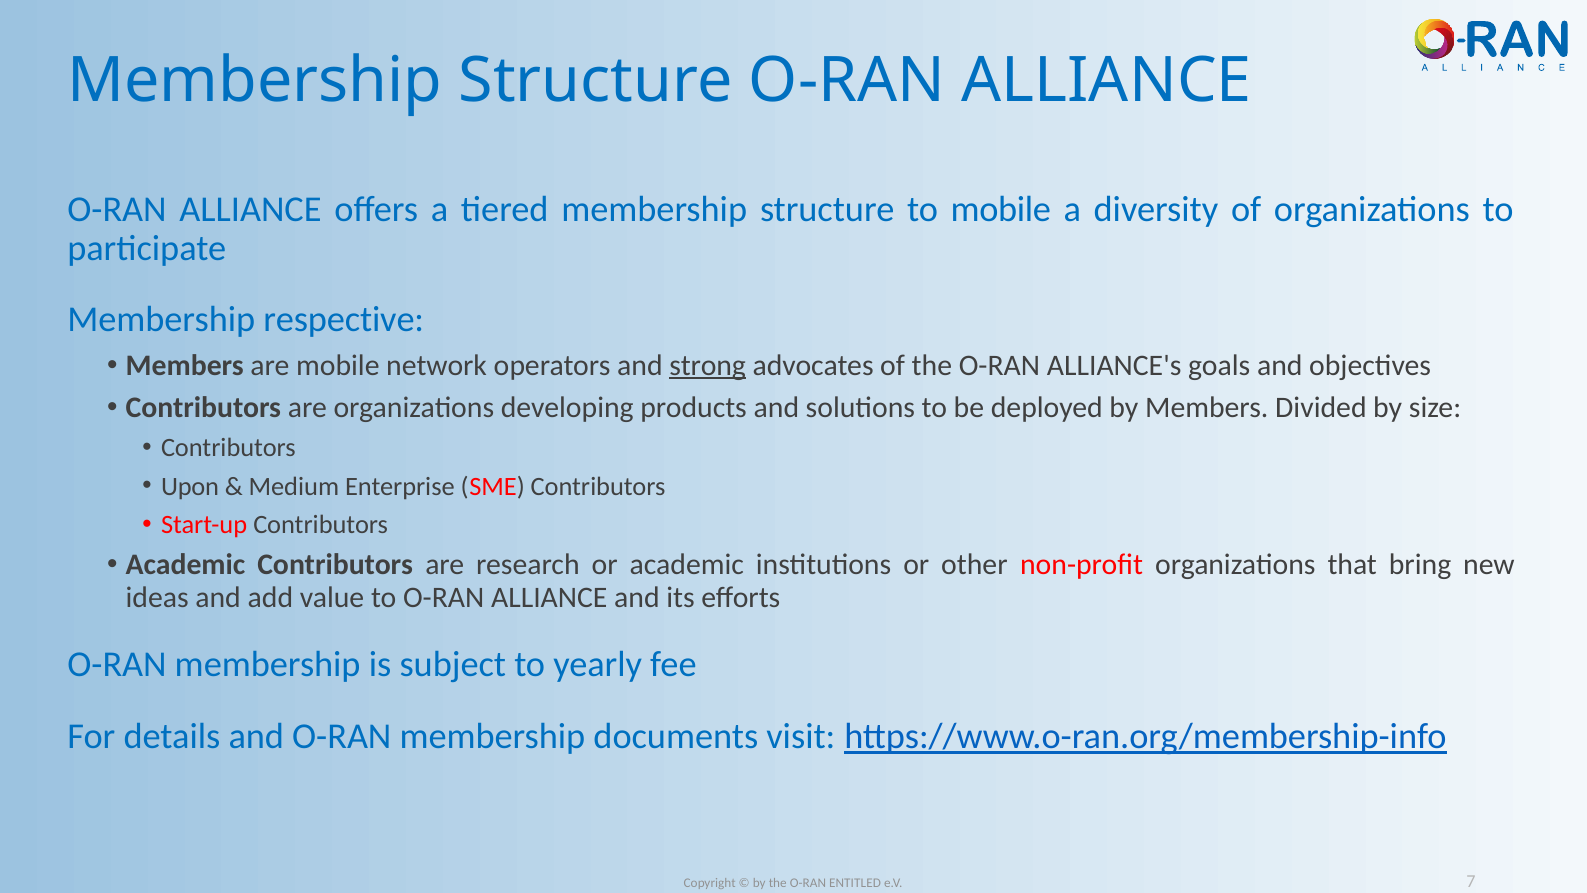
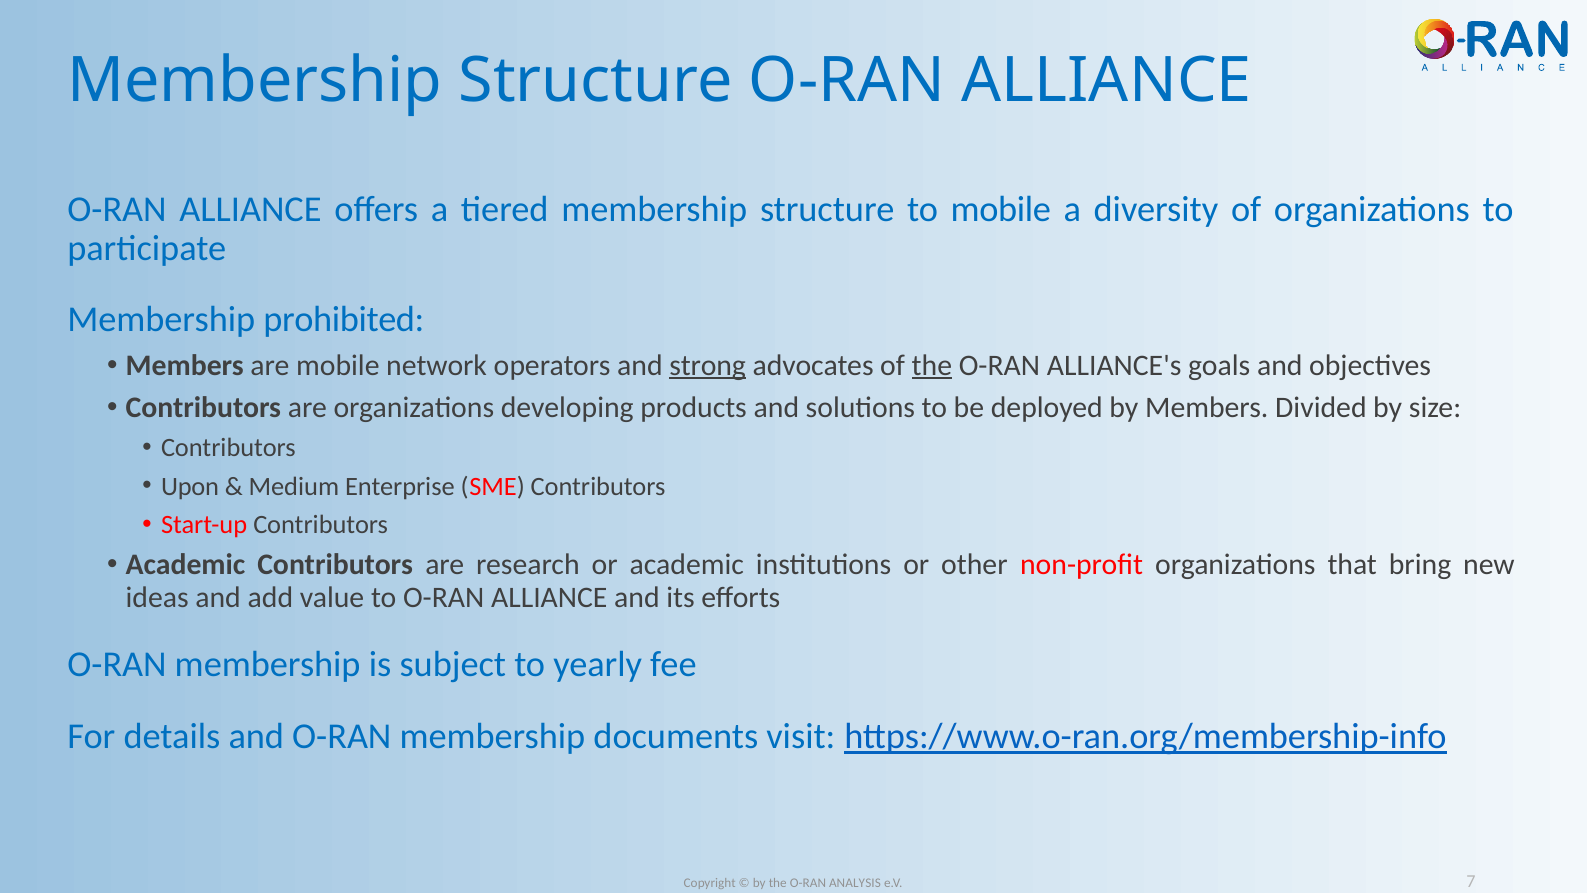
respective: respective -> prohibited (344, 320)
the underline: none -> present (932, 365)
ENTITLED: ENTITLED -> ANALYSIS (855, 883)
